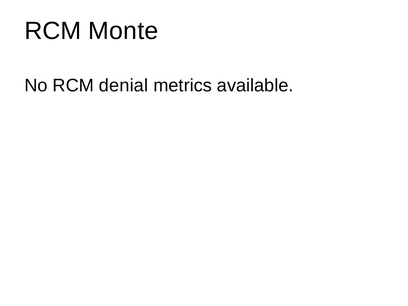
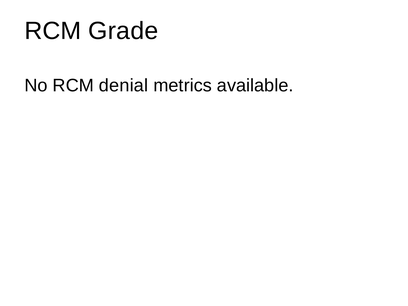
Monte: Monte -> Grade (123, 31)
